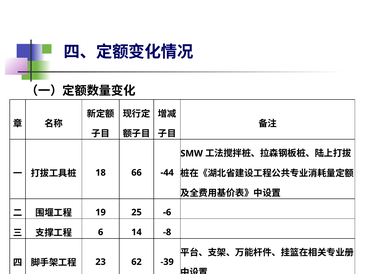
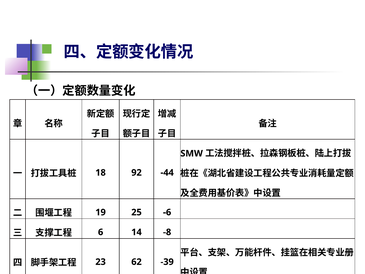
66: 66 -> 92 (137, 172)
